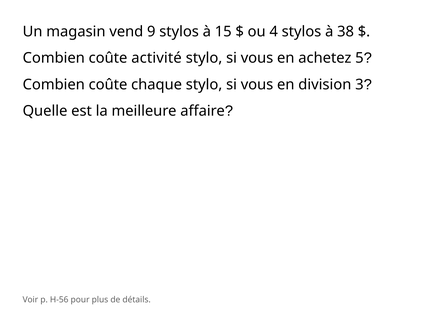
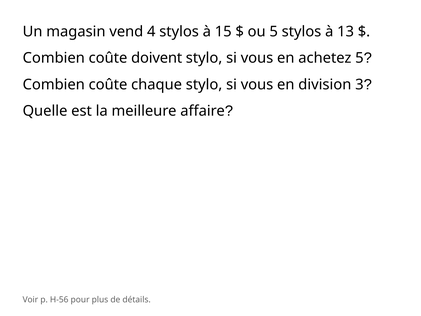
9: 9 -> 4 (151, 32)
ou 4: 4 -> 5 (274, 32)
38: 38 -> 13 (346, 32)
activité: activité -> doivent (157, 58)
